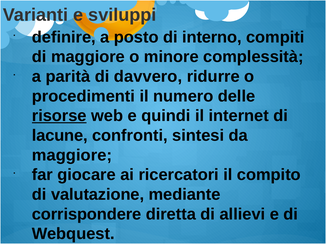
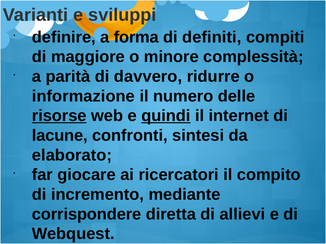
posto: posto -> forma (136, 37)
interno: interno -> definiti (212, 37)
procedimenti: procedimenti -> informazione (83, 96)
quindi underline: none -> present (166, 116)
maggiore: maggiore -> elaborato (72, 155)
valutazione: valutazione -> incremento (98, 195)
